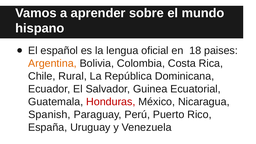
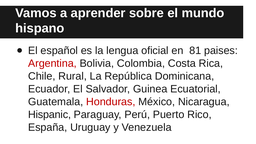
18: 18 -> 81 (195, 51)
Argentina colour: orange -> red (52, 63)
Spanish: Spanish -> Hispanic (50, 115)
